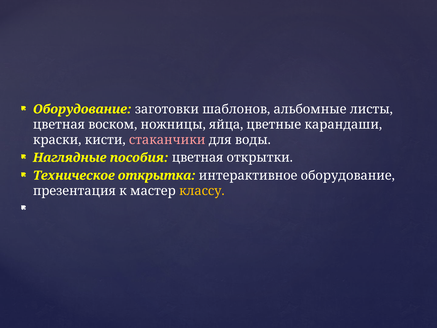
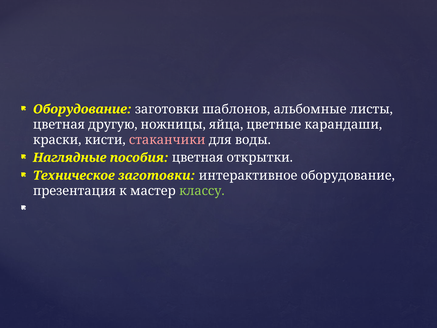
воском: воском -> другую (113, 124)
Техническое открытка: открытка -> заготовки (157, 175)
классу colour: yellow -> light green (202, 191)
